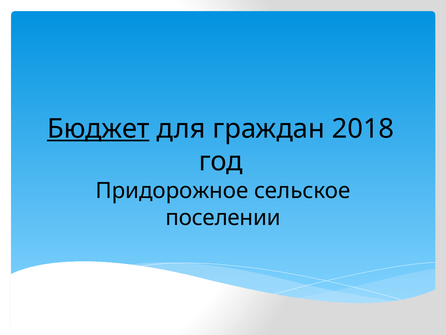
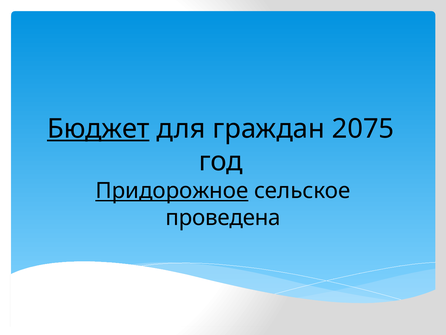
2018: 2018 -> 2075 (363, 128)
Придорожное underline: none -> present (172, 191)
поселении: поселении -> проведена (223, 217)
